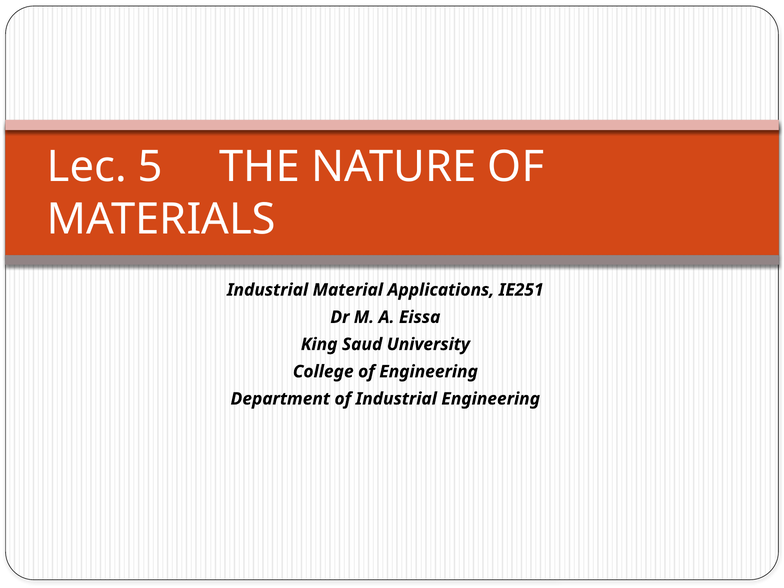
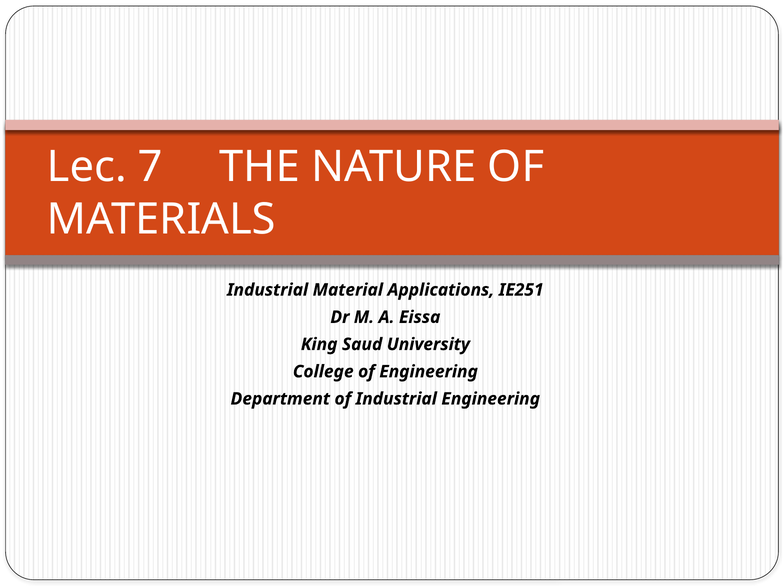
5: 5 -> 7 (150, 167)
